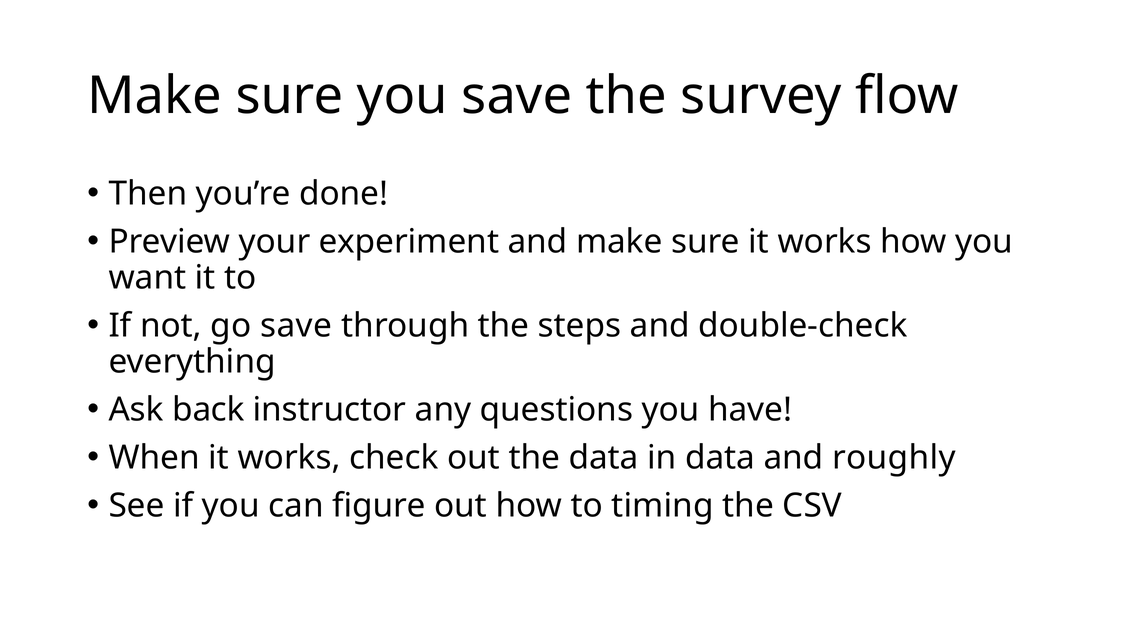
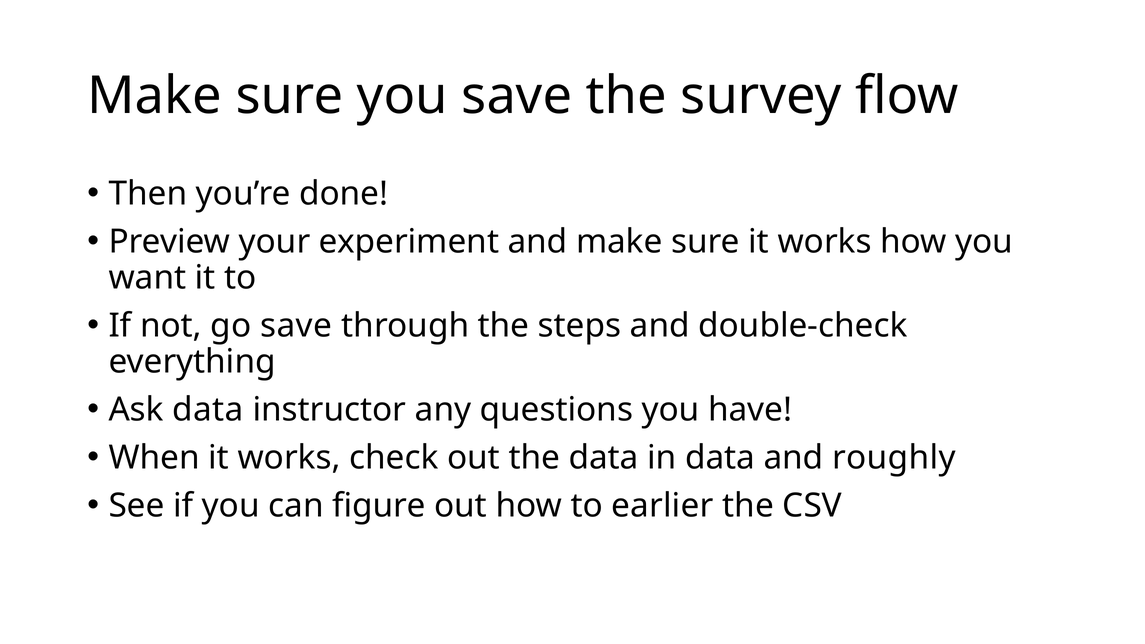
Ask back: back -> data (208, 410)
timing: timing -> earlier (662, 506)
